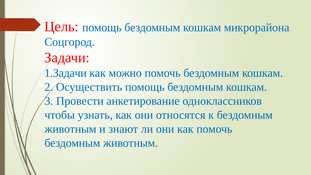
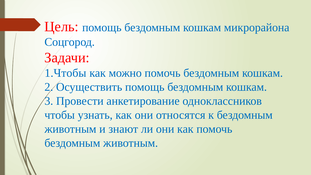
1.Задачи: 1.Задачи -> 1.Чтобы (65, 73)
